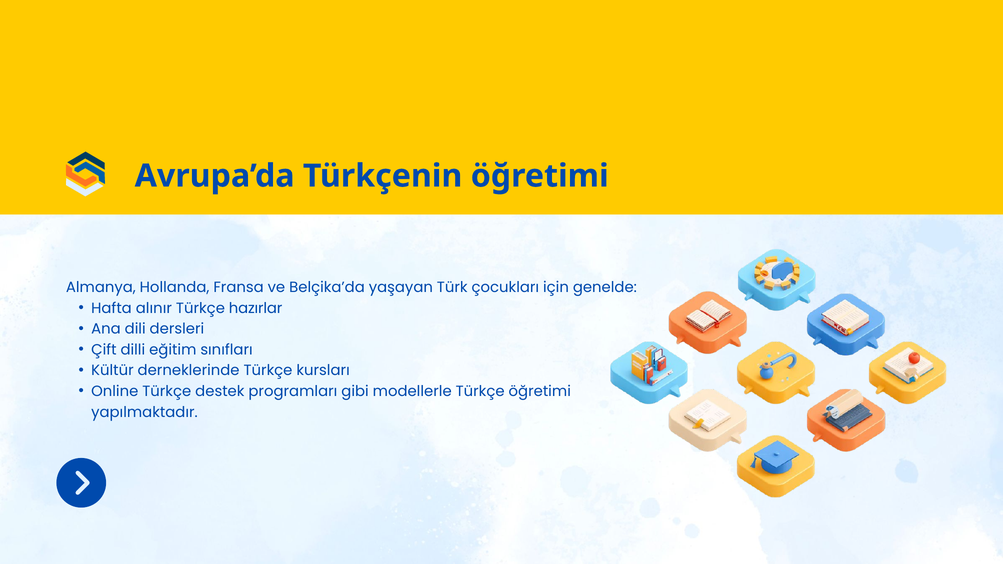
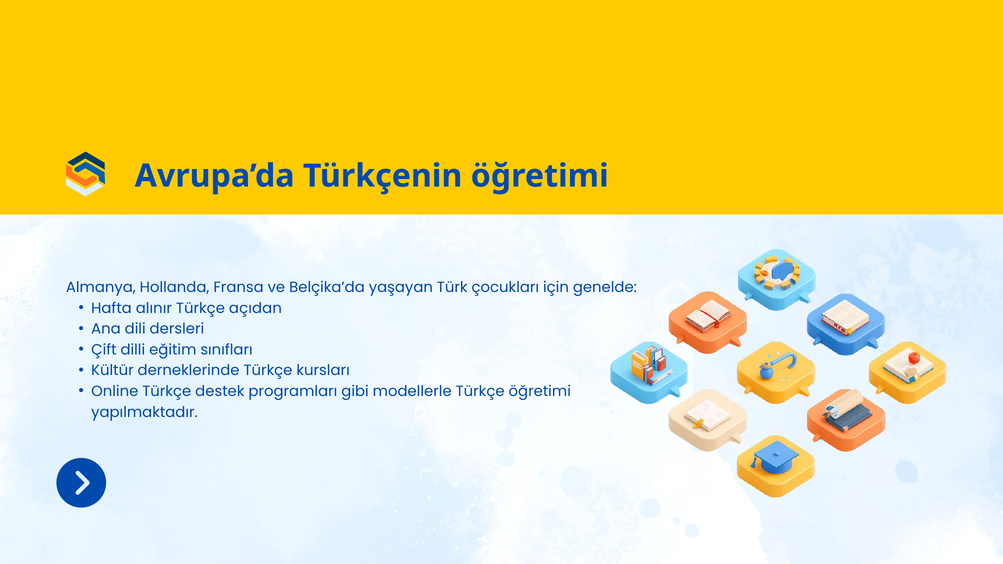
hazırlar: hazırlar -> açıdan (255, 308)
